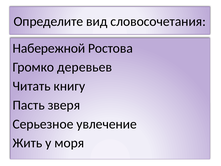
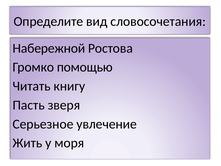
деревьев: деревьев -> помощью (85, 67)
